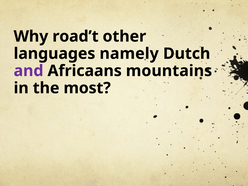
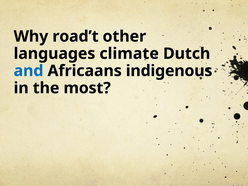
namely: namely -> climate (129, 54)
and colour: purple -> blue (29, 71)
mountains: mountains -> indigenous (169, 71)
